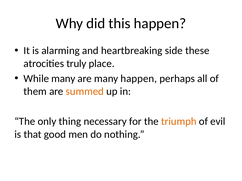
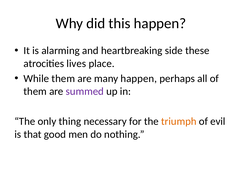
truly: truly -> lives (76, 64)
While many: many -> them (63, 79)
summed colour: orange -> purple (85, 92)
